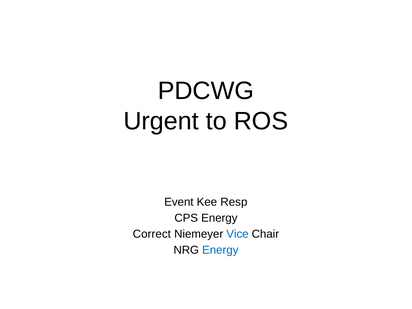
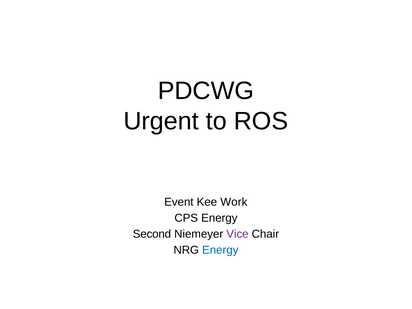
Resp: Resp -> Work (234, 202)
Correct: Correct -> Second (152, 234)
Vice colour: blue -> purple (237, 234)
